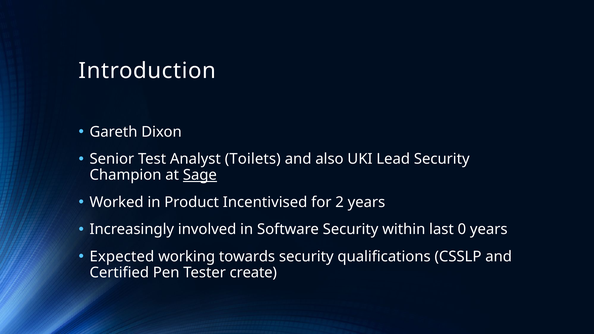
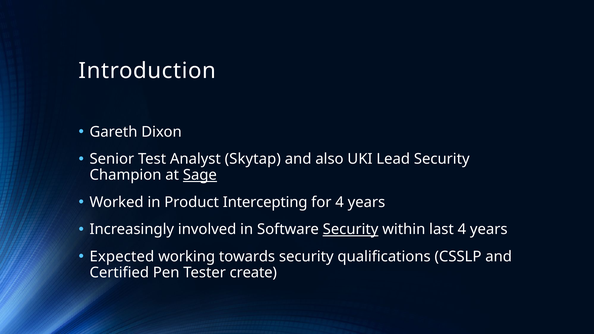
Toilets: Toilets -> Skytap (253, 159)
Incentivised: Incentivised -> Intercepting (265, 202)
for 2: 2 -> 4 (340, 202)
Security underline: none -> present (351, 230)
last 0: 0 -> 4 (462, 230)
